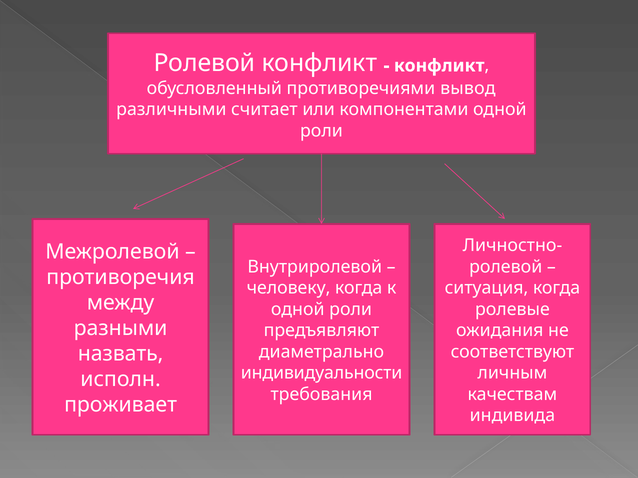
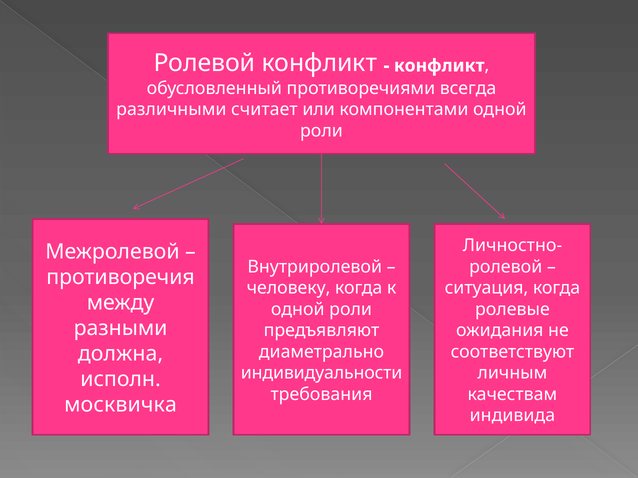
вывод: вывод -> всегда (468, 88)
назвать: назвать -> должна (120, 354)
проживает: проживает -> москвичка (120, 405)
